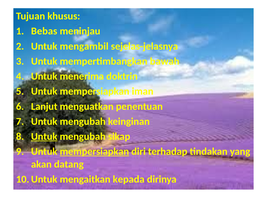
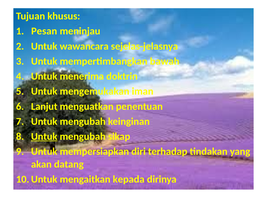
Bebas: Bebas -> Pesan (44, 31)
mengambil: mengambil -> wawancara (84, 46)
mempersiapkan: mempersiapkan -> mengemukakan (95, 91)
mempersiapkan underline: present -> none (94, 152)
